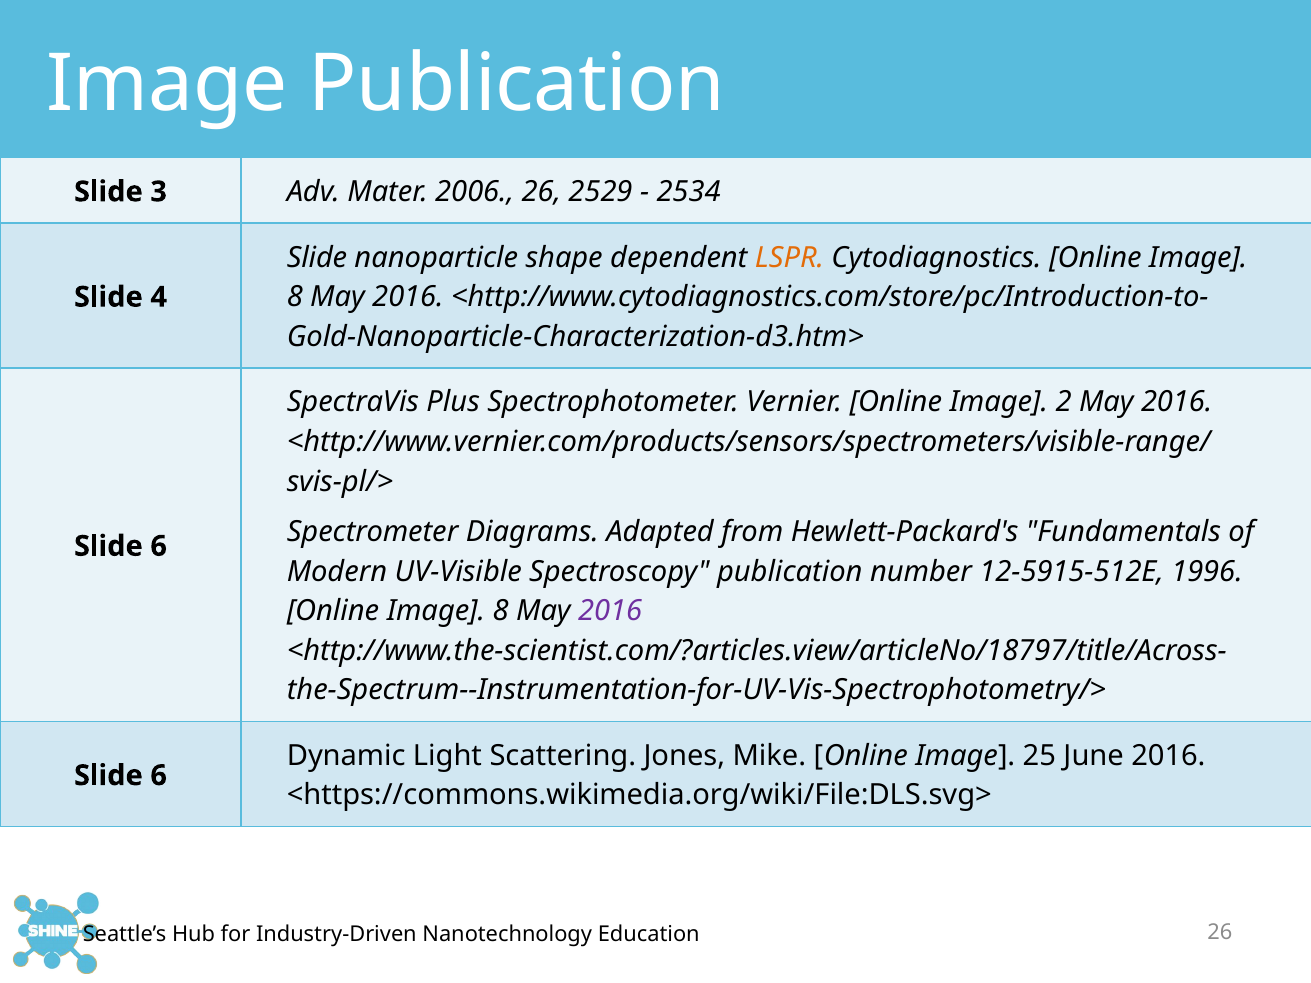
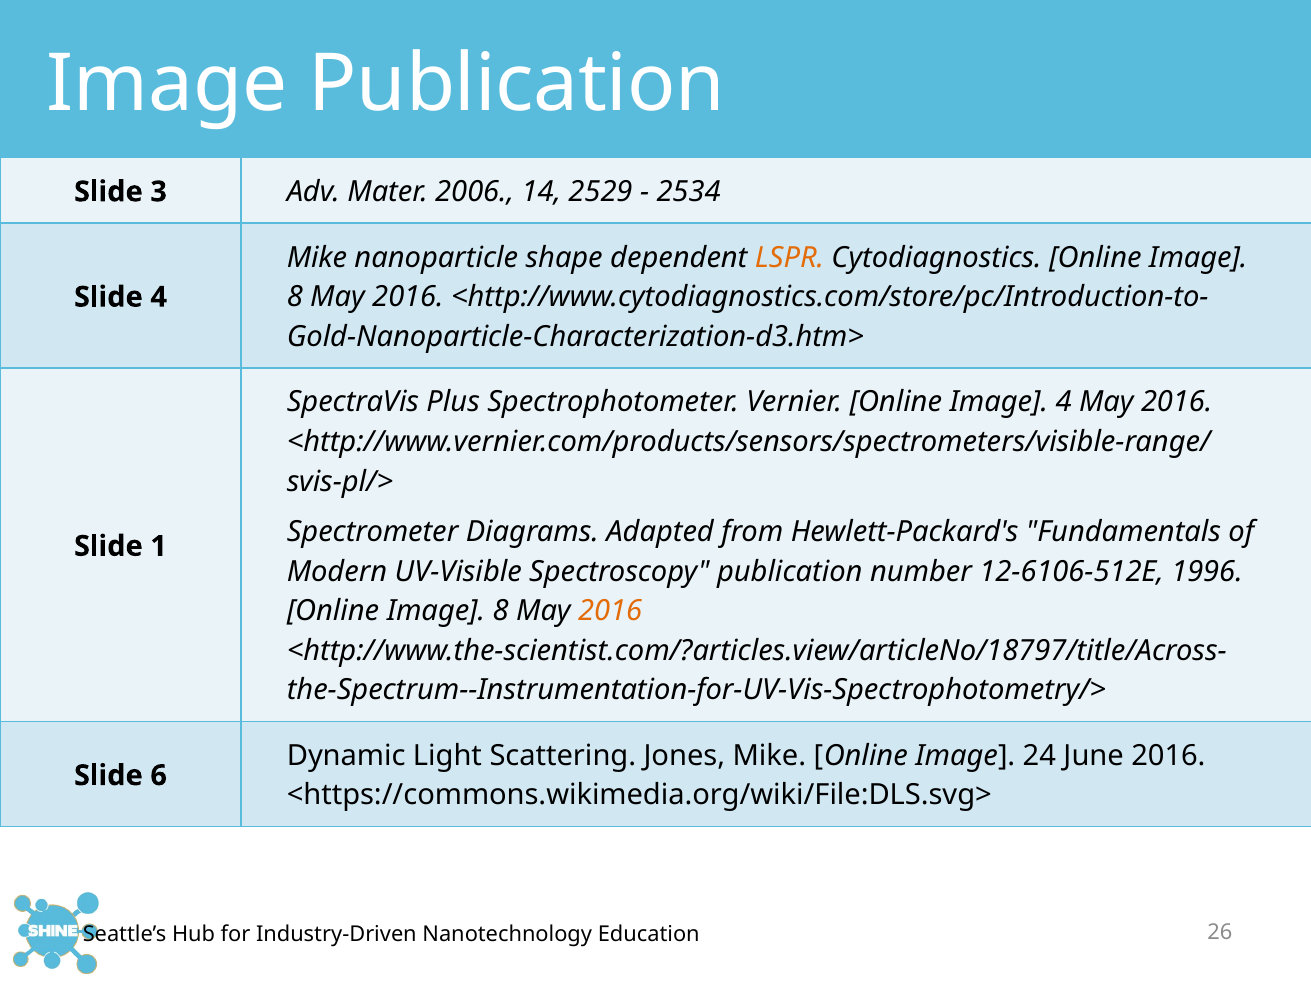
2006 26: 26 -> 14 (541, 192)
Slide: Slide -> Mike (317, 258)
Image 2: 2 -> 4 (1064, 402)
6: 6 -> 1 (159, 546)
12-5915-512E: 12-5915-512E -> 12-6106-512E (1072, 572)
2016 colour: purple -> orange (610, 611)
25: 25 -> 24 (1039, 756)
